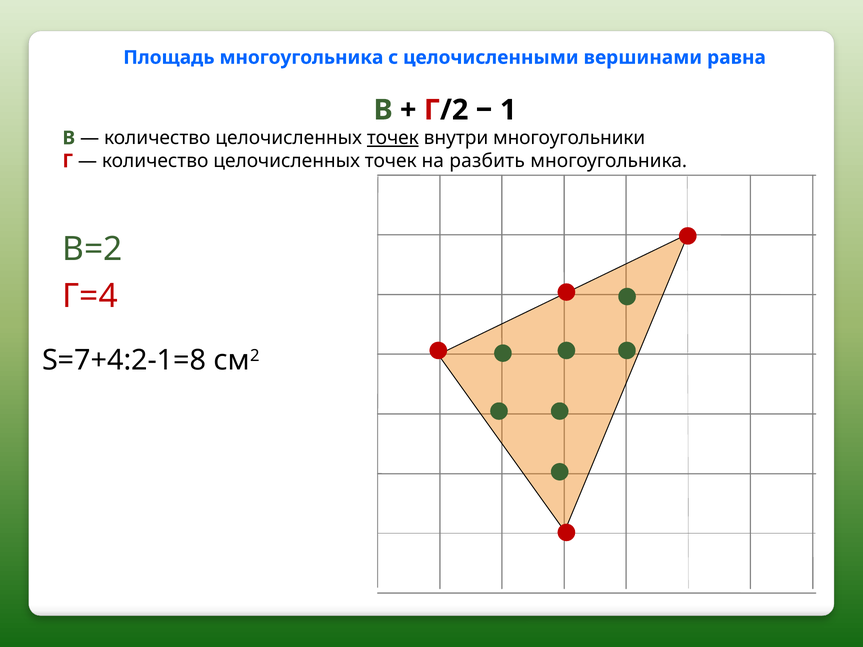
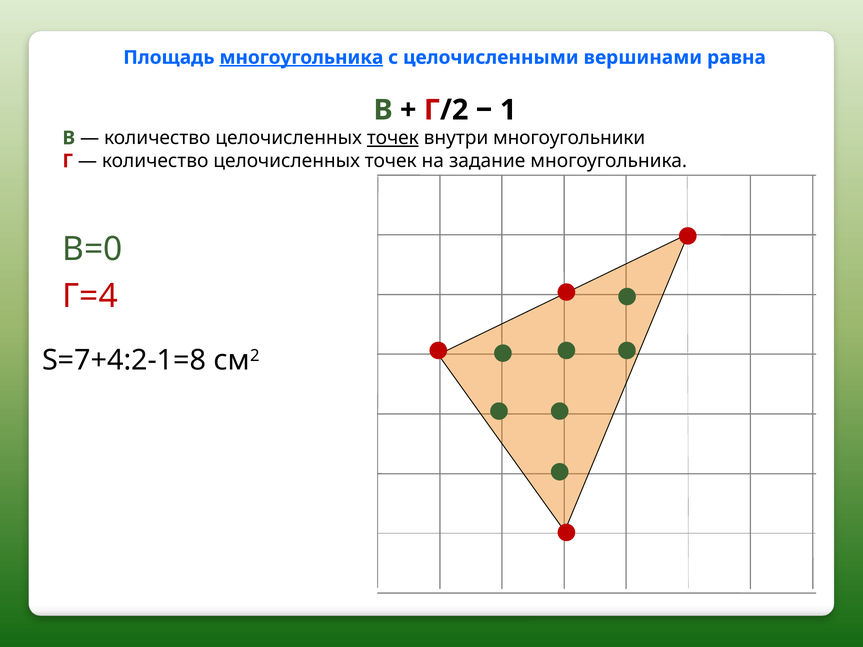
многоугольника underline: none -> present (301, 58)
разбить: разбить -> задание (487, 161)
В=2: В=2 -> В=0 (92, 249)
